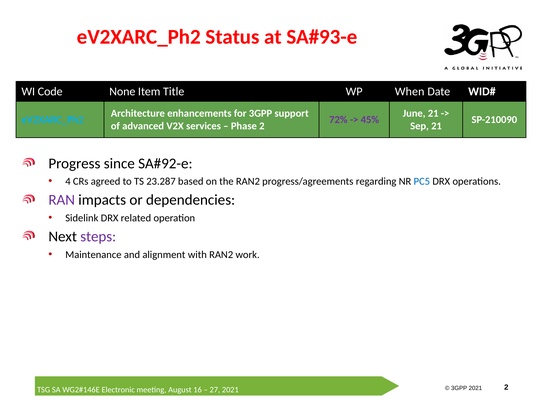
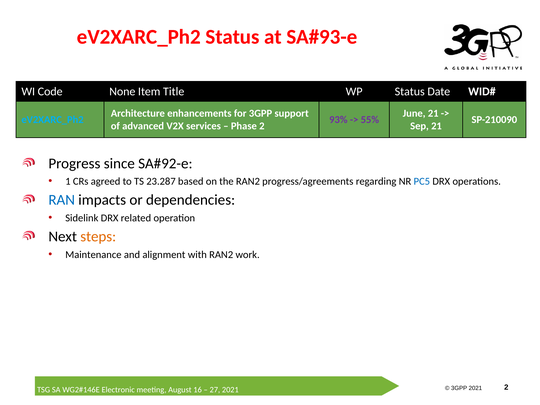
WP When: When -> Status (410, 91)
72%: 72% -> 93% (338, 120)
45%: 45% -> 55% (370, 120)
4: 4 -> 1 (68, 181)
RAN colour: purple -> blue (62, 200)
steps colour: purple -> orange (98, 237)
